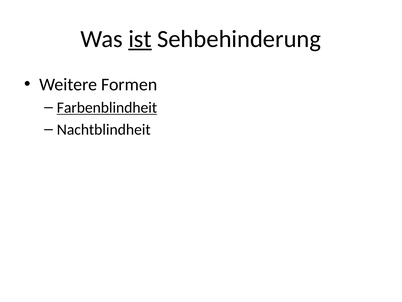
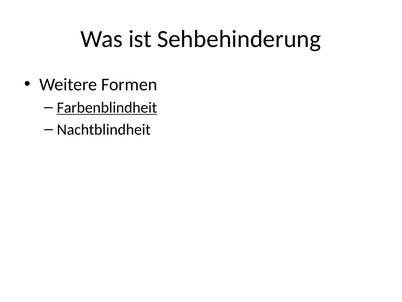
ist underline: present -> none (140, 39)
